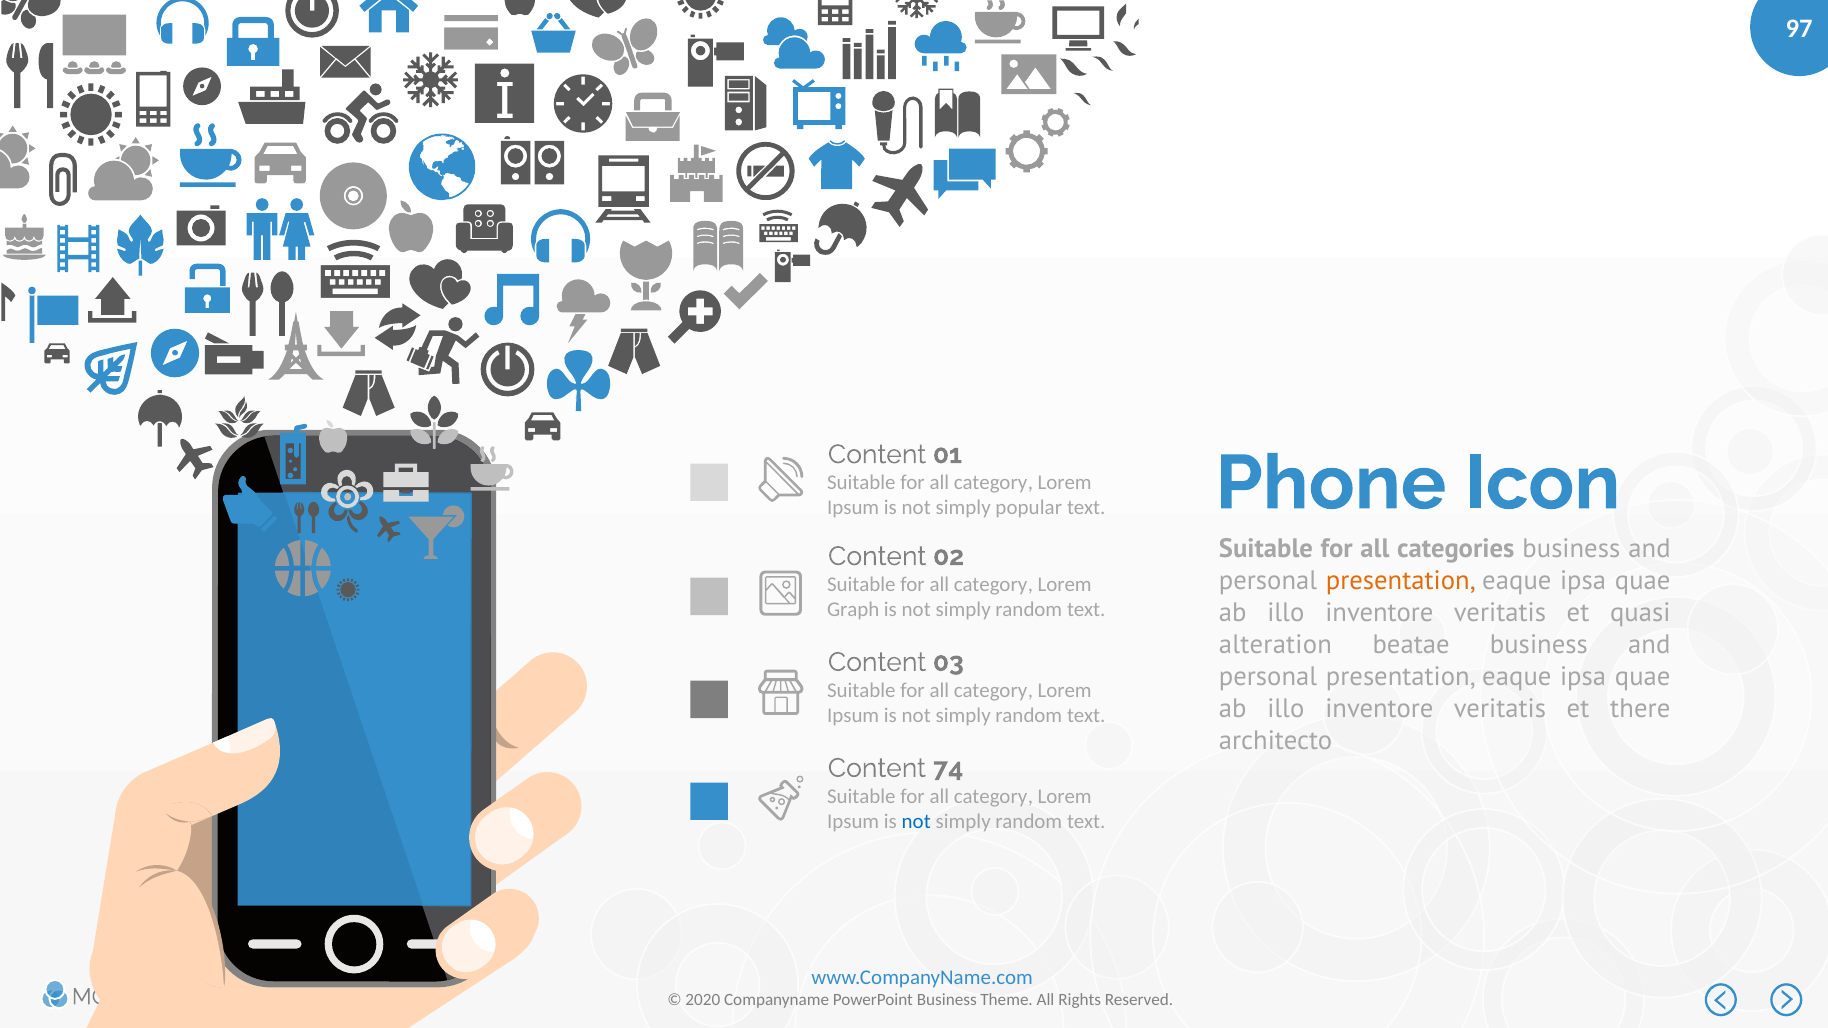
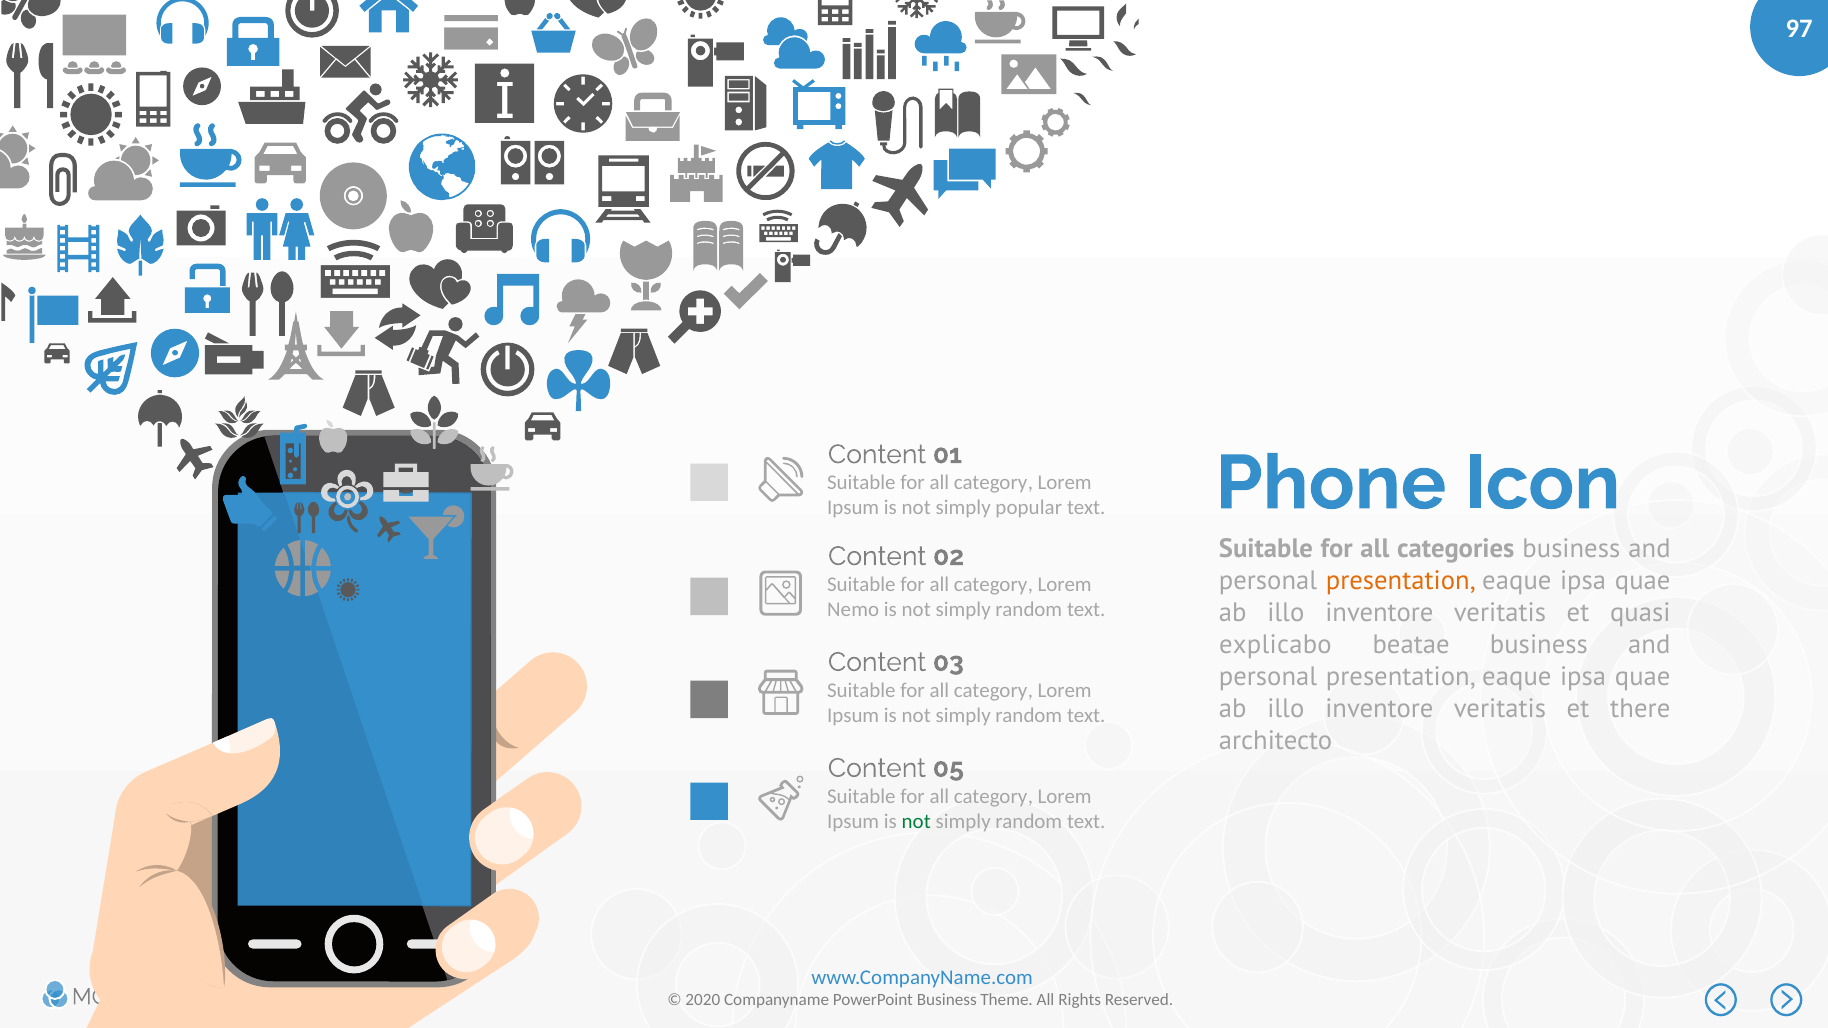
Graph: Graph -> Nemo (853, 610)
alteration: alteration -> explicabo (1275, 644)
74: 74 -> 05 (948, 768)
not colour: blue -> green (916, 822)
